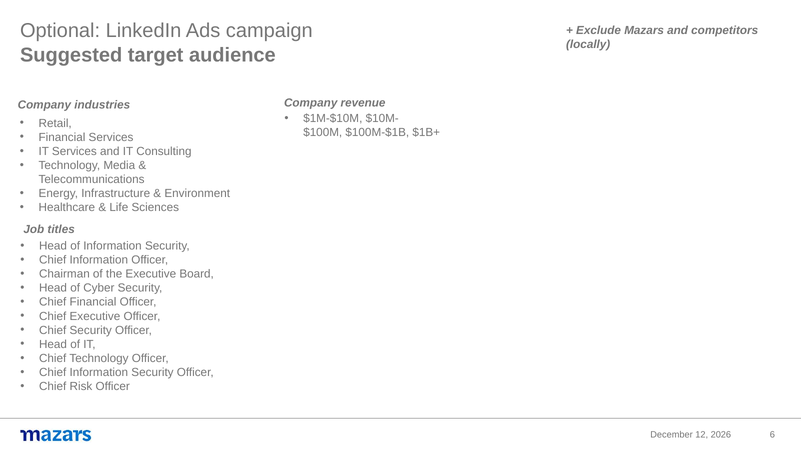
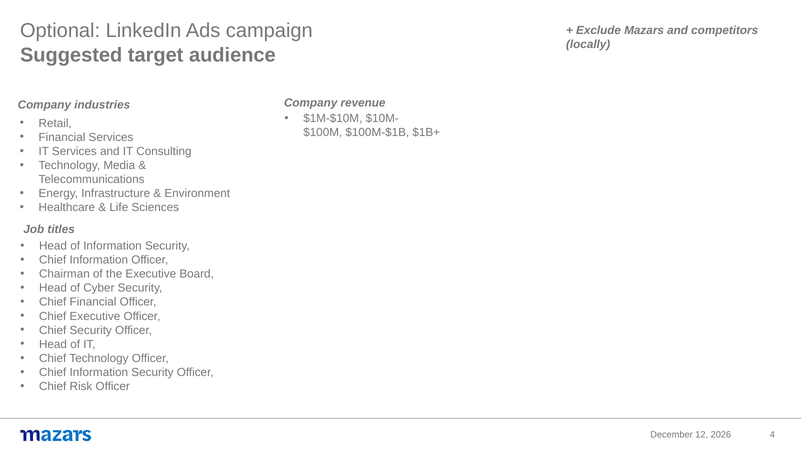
6: 6 -> 4 (772, 434)
